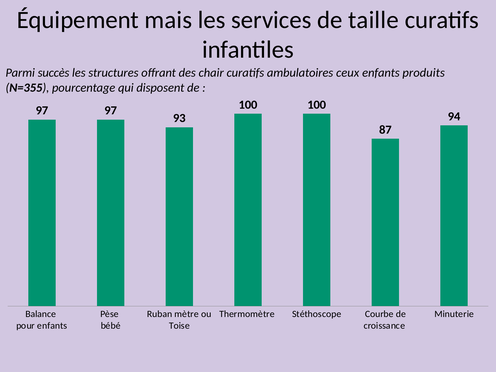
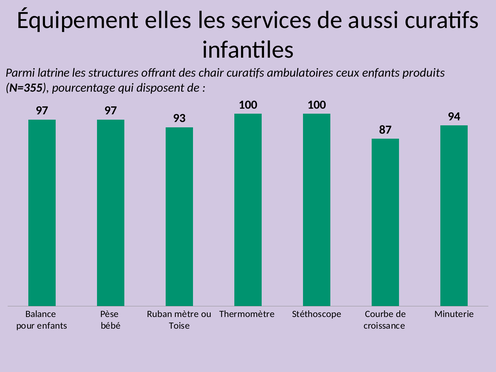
mais: mais -> elles (168, 20)
taille: taille -> aussi (373, 20)
succès: succès -> latrine (54, 73)
